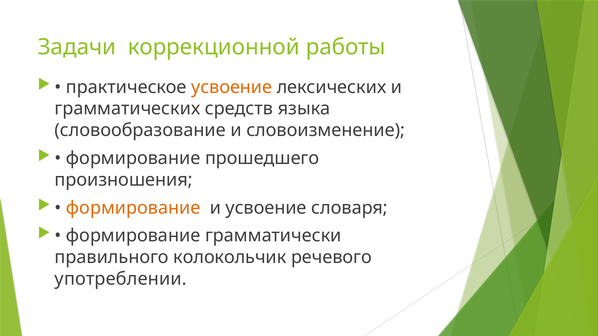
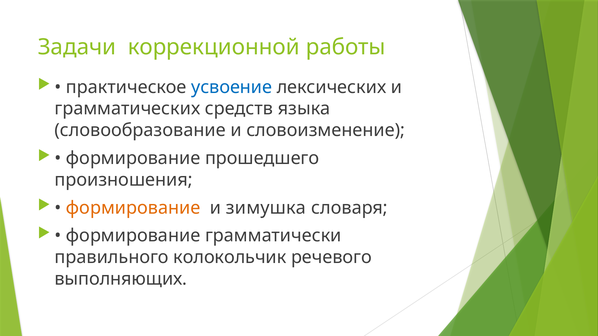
усвоение colour: orange -> blue (232, 87)
и усвоение: усвоение -> зимушка (266, 208)
употреблении: употреблении -> выполняющих (121, 279)
